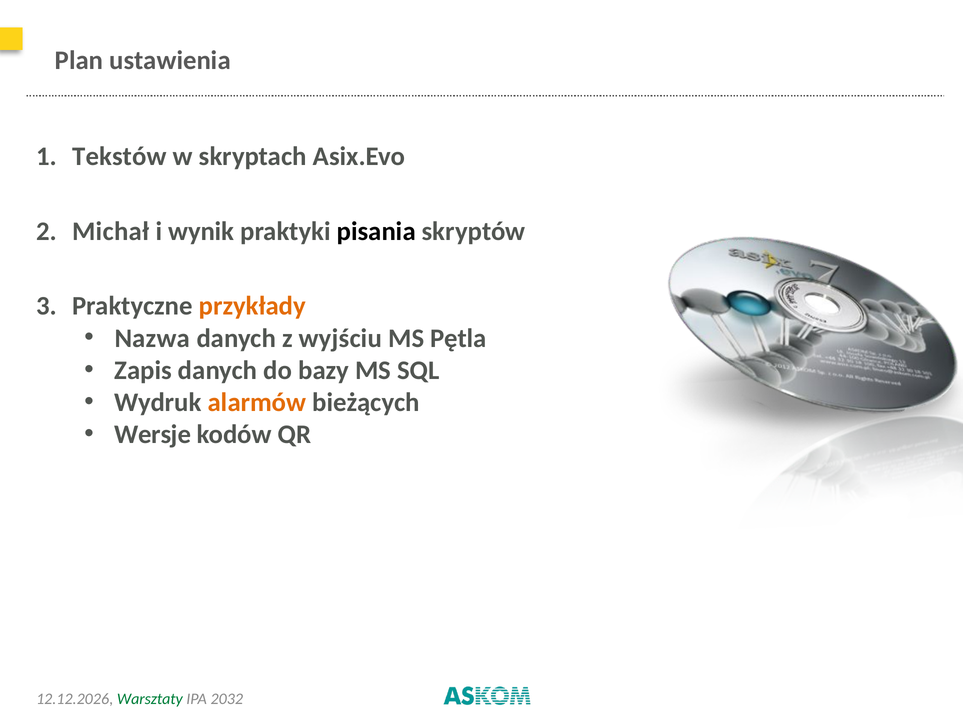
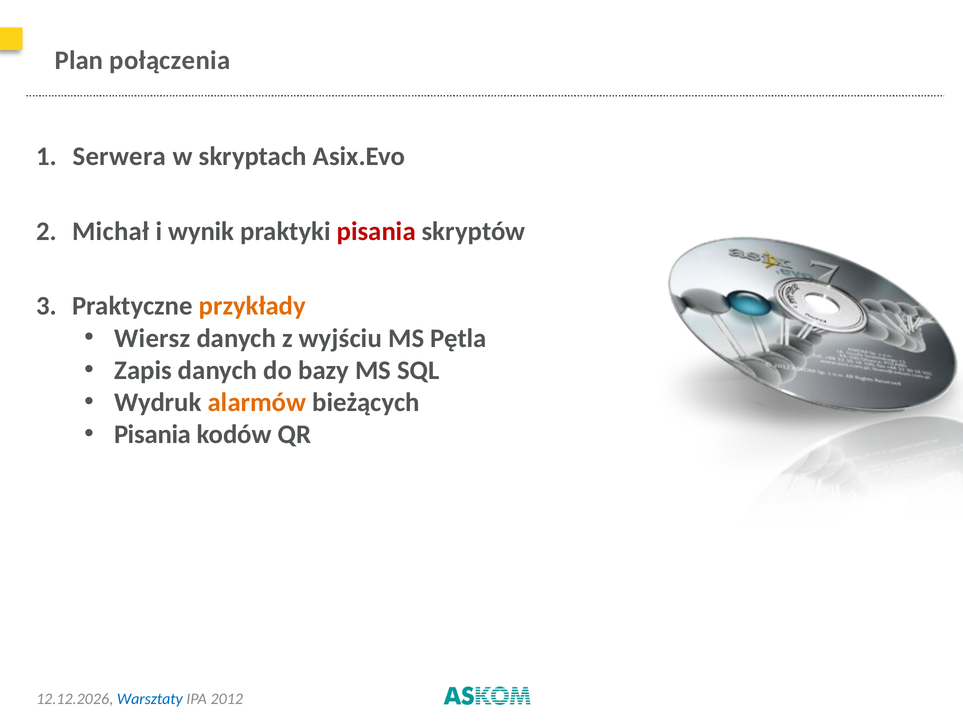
ustawienia: ustawienia -> połączenia (170, 60)
Tekstów: Tekstów -> Serwera (119, 156)
pisania colour: black -> red (376, 231)
Nazwa: Nazwa -> Wiersz (152, 338)
Wersje: Wersje -> Pisania (153, 435)
Warsztaty colour: green -> blue (150, 699)
2032: 2032 -> 2012 (227, 699)
